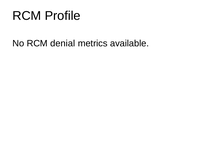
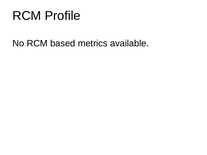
denial: denial -> based (63, 43)
